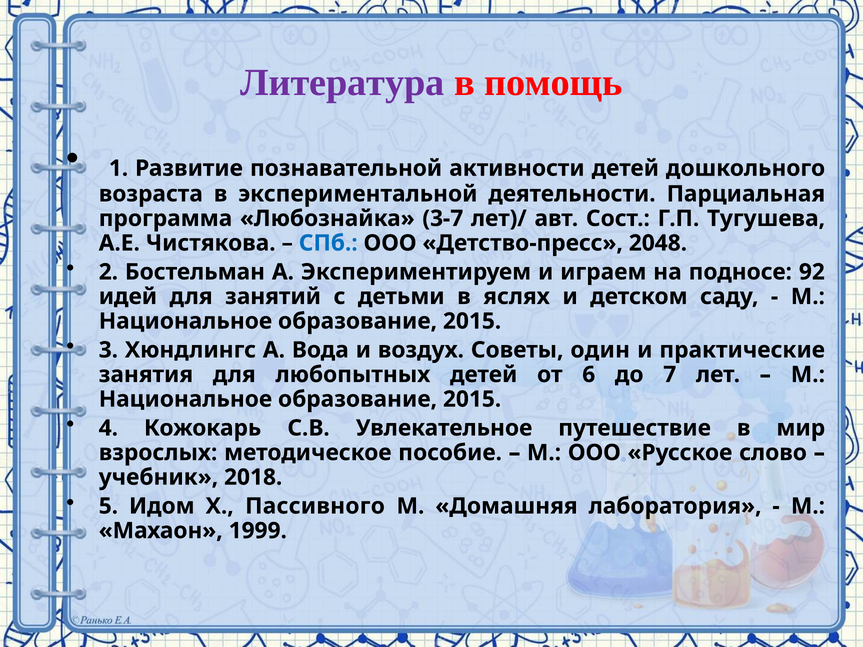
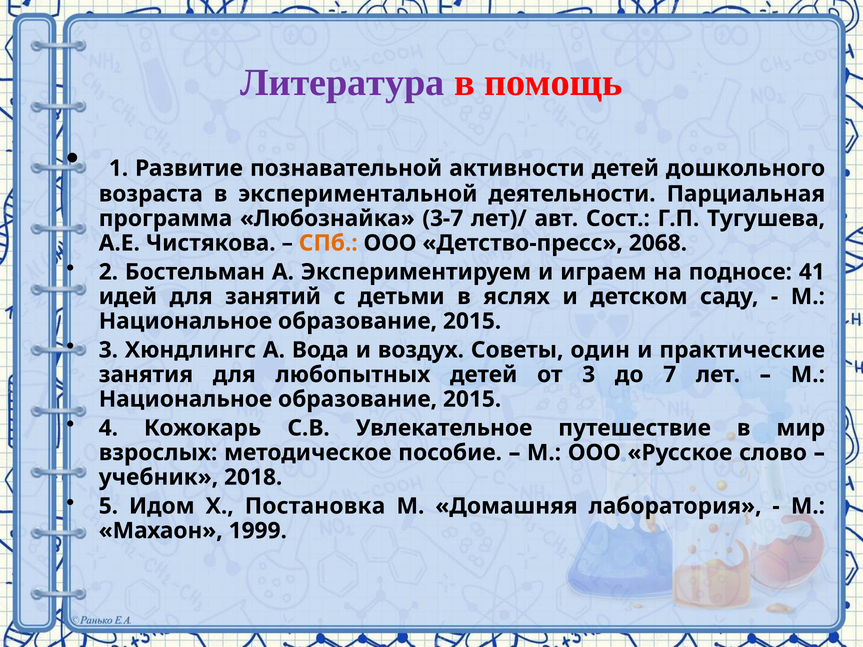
СПб colour: blue -> orange (328, 243)
2048: 2048 -> 2068 (658, 243)
92: 92 -> 41 (812, 272)
от 6: 6 -> 3 (589, 375)
Пассивного: Пассивного -> Постановка (315, 506)
